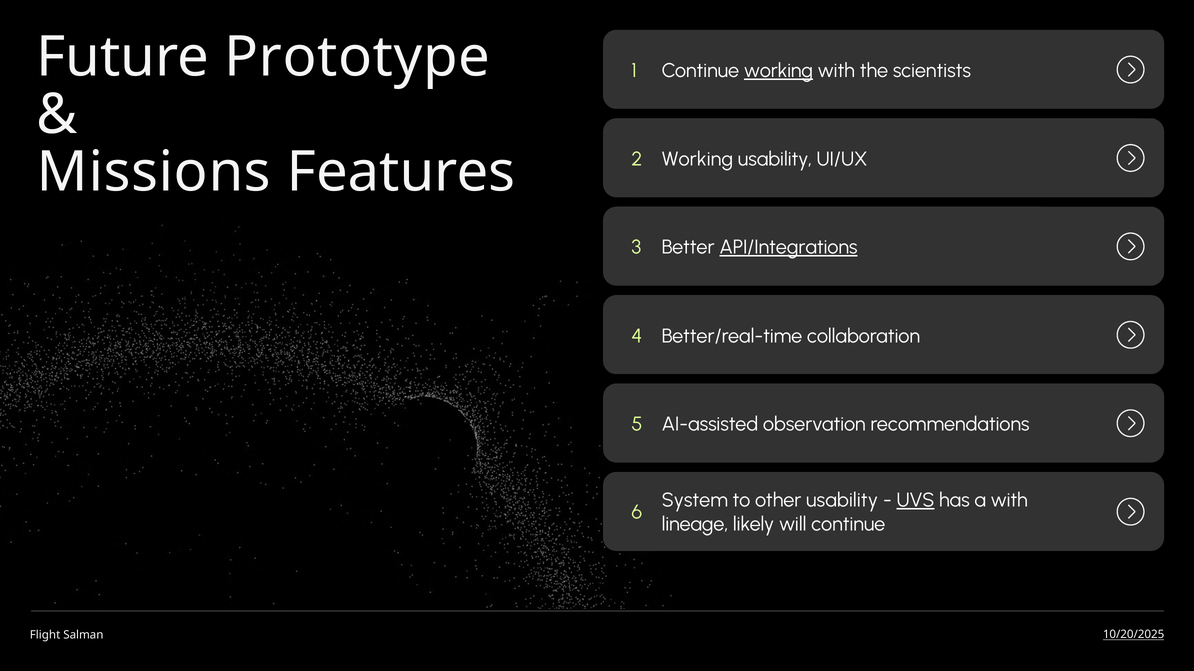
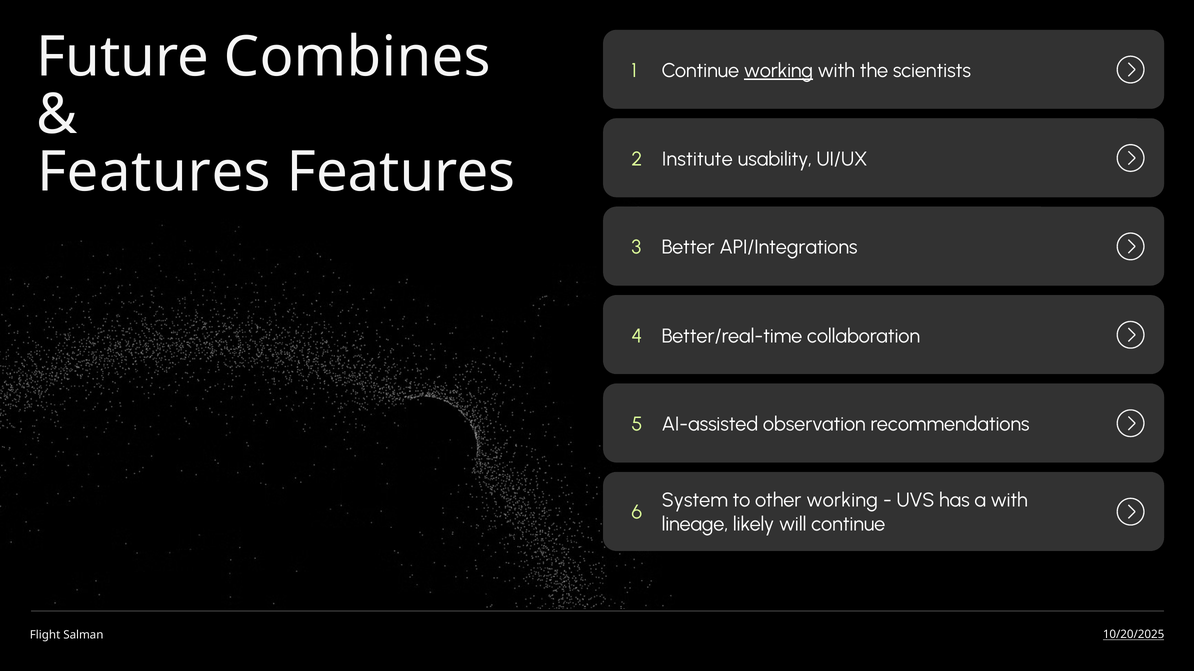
Prototype: Prototype -> Combines (357, 57)
Working: Working -> Institute (697, 159)
Missions: Missions -> Features (154, 172)
API/Integrations underline: present -> none (788, 248)
other usability: usability -> working (842, 501)
UVS underline: present -> none (915, 501)
